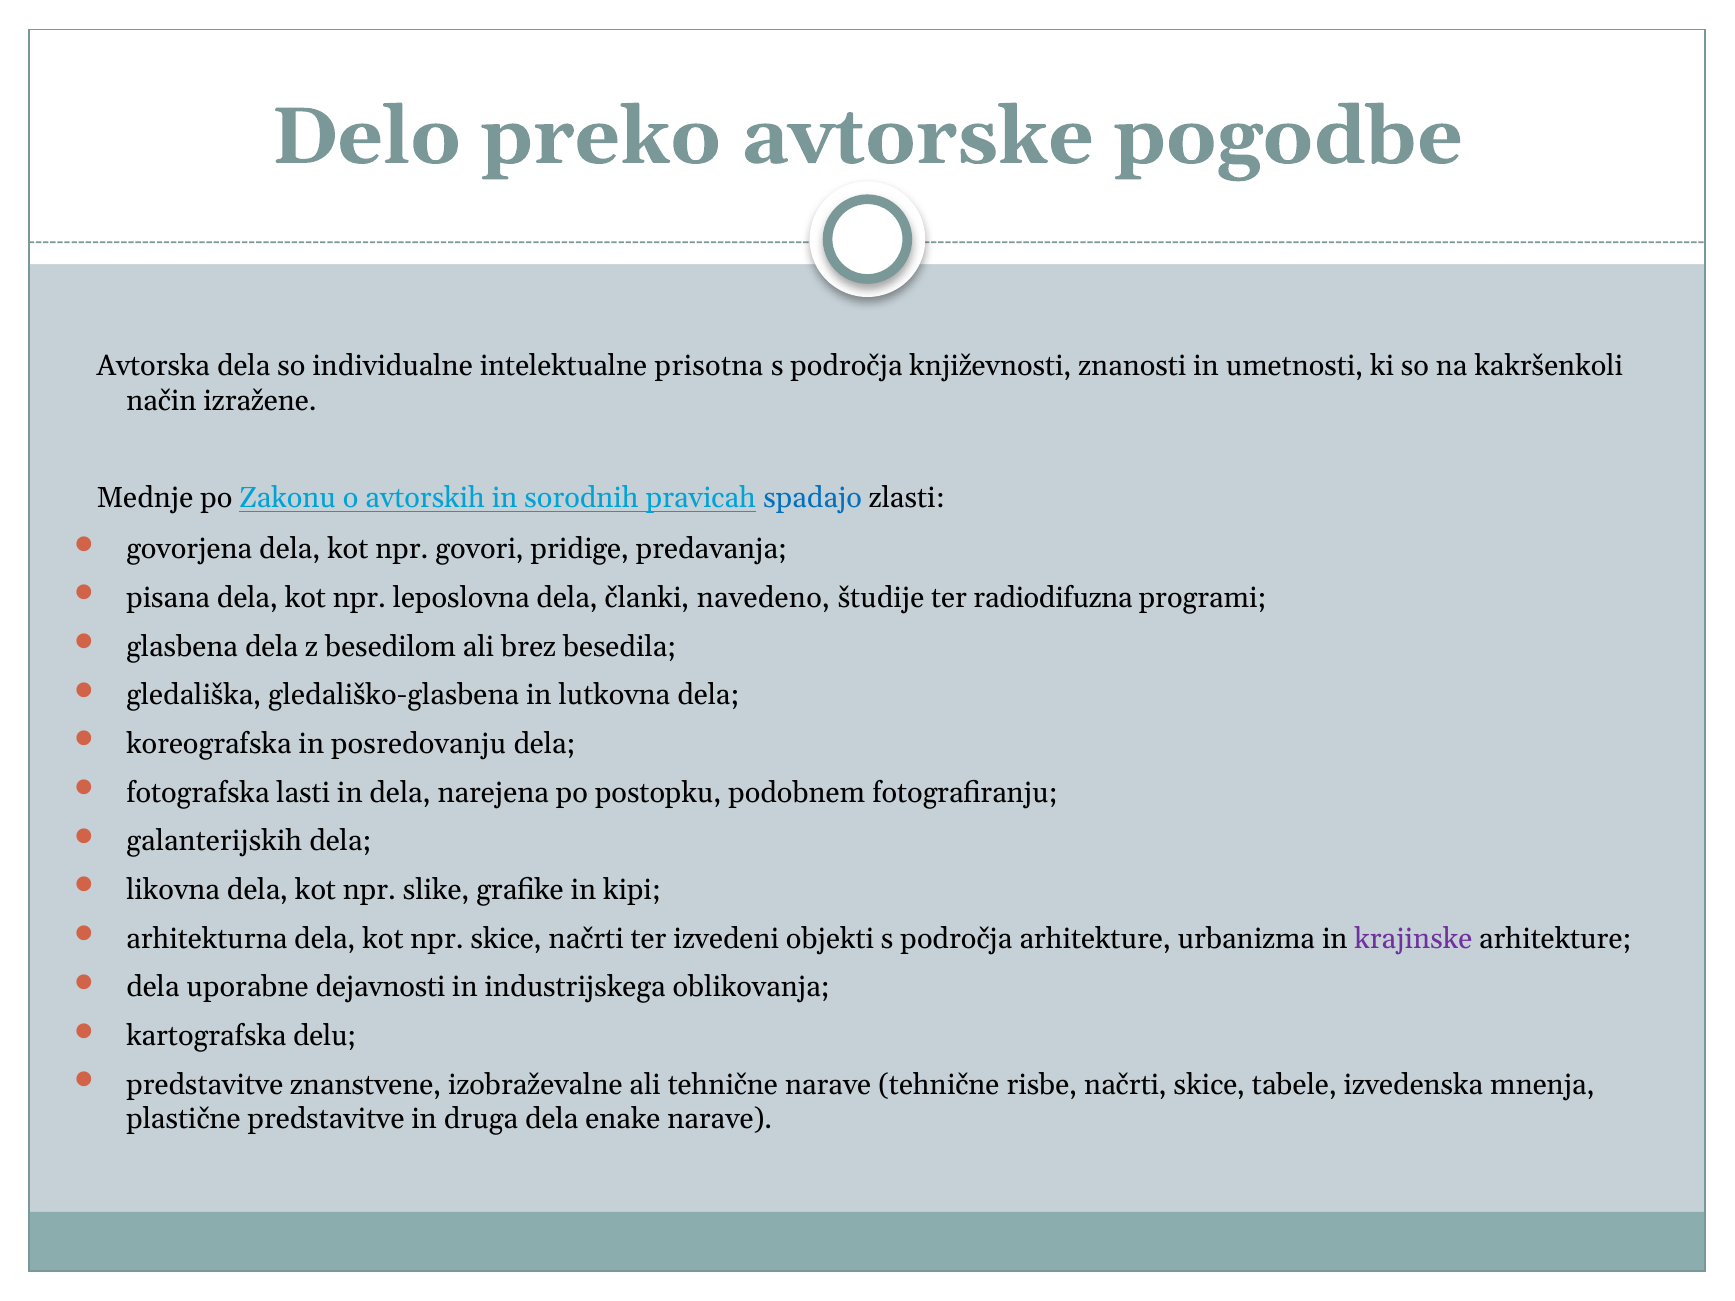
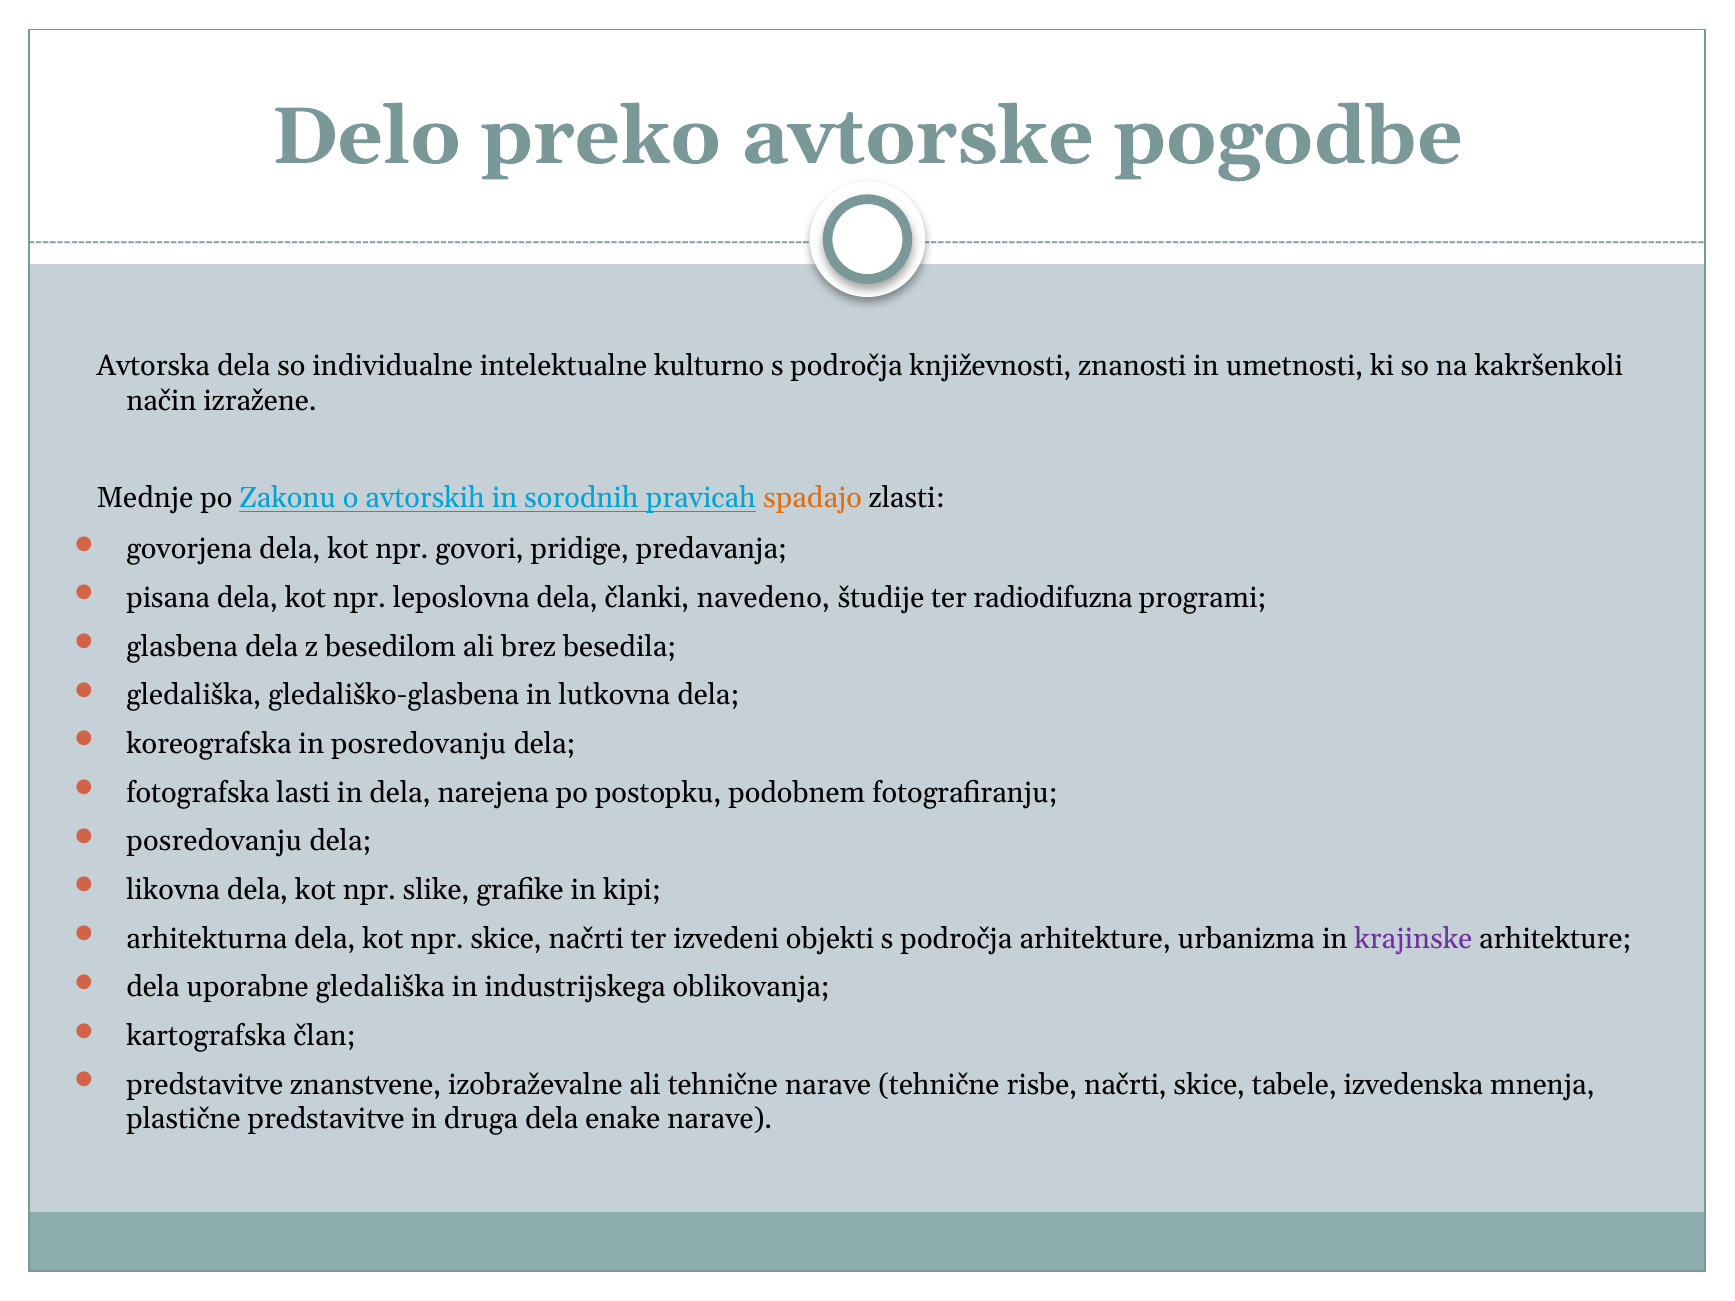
prisotna: prisotna -> kulturno (709, 366)
spadajo colour: blue -> orange (813, 498)
galanterijskih: galanterijskih -> posredovanju (214, 841)
uporabne dejavnosti: dejavnosti -> gledališka (380, 988)
delu: delu -> član (325, 1036)
